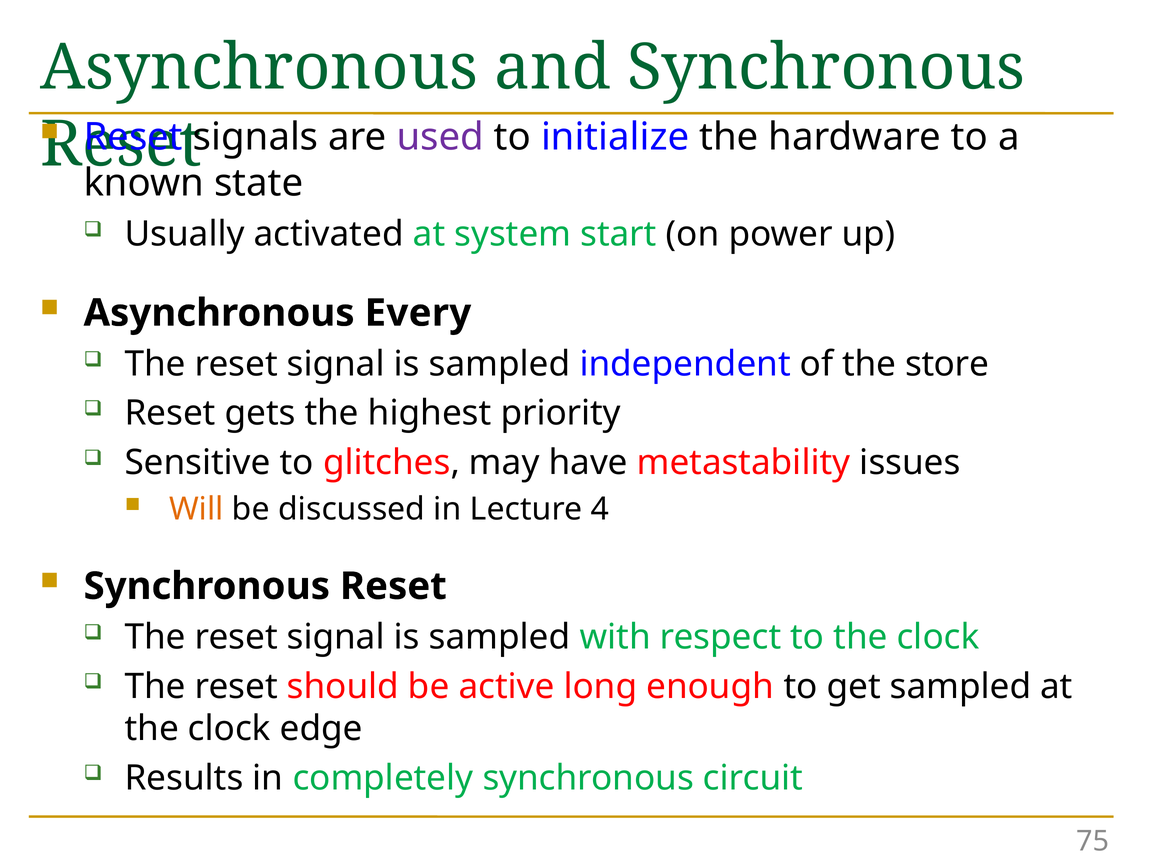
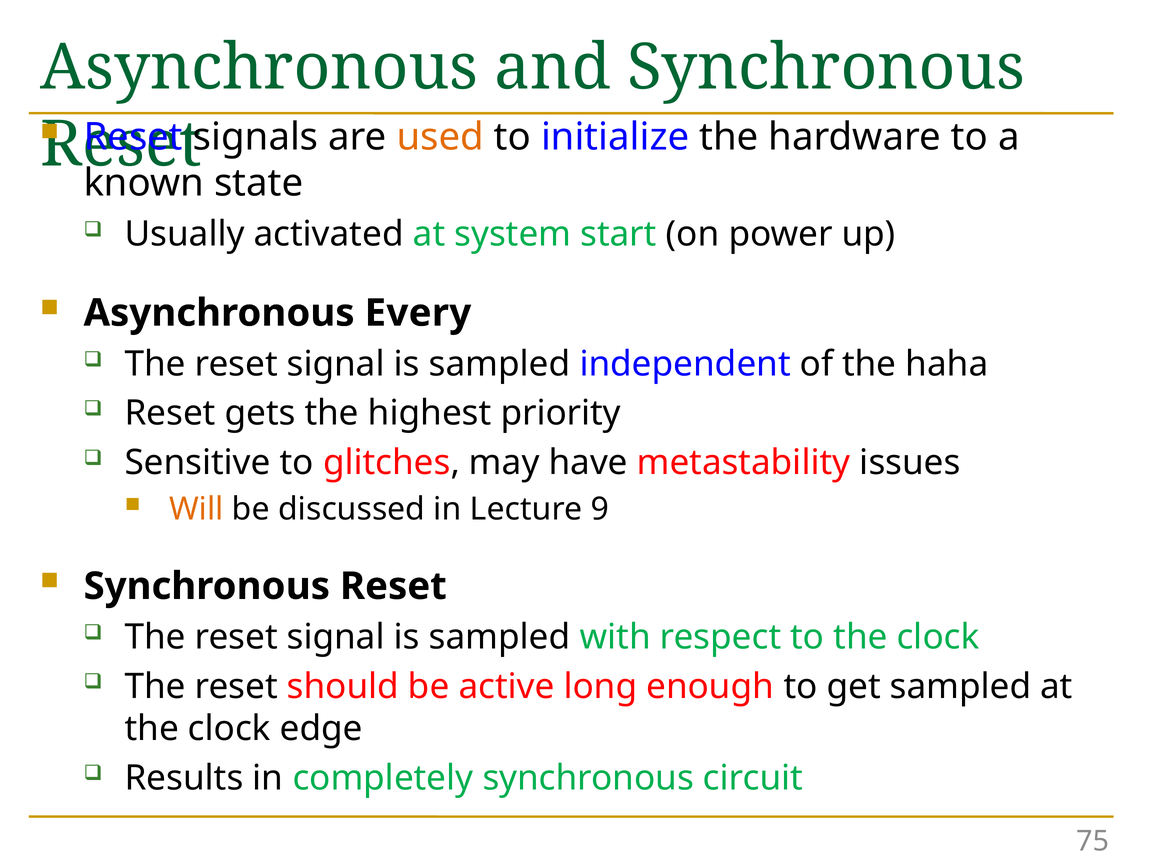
used colour: purple -> orange (440, 137)
store: store -> haha (947, 364)
4: 4 -> 9 (600, 509)
